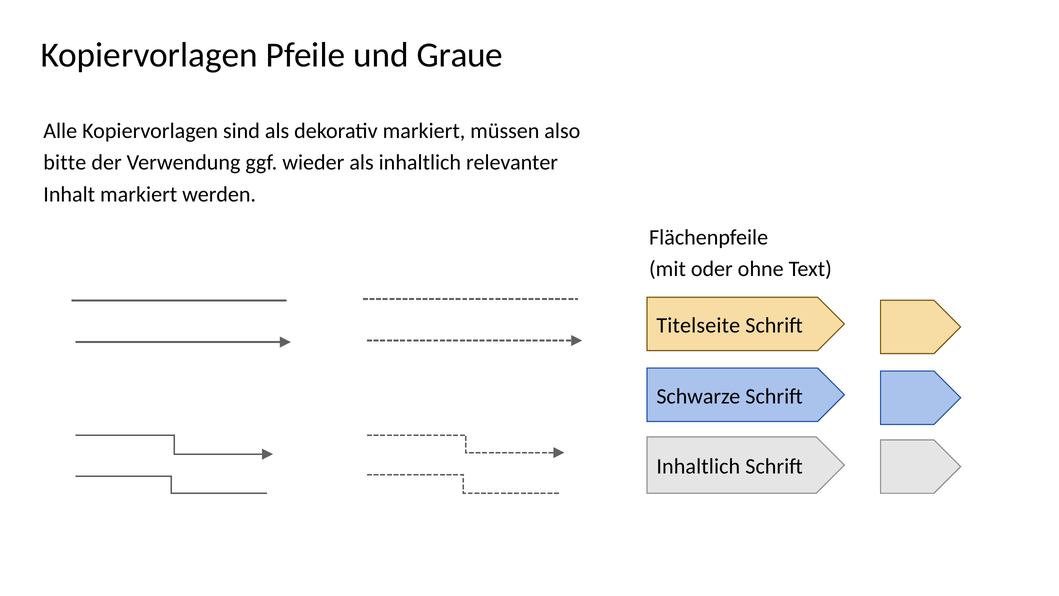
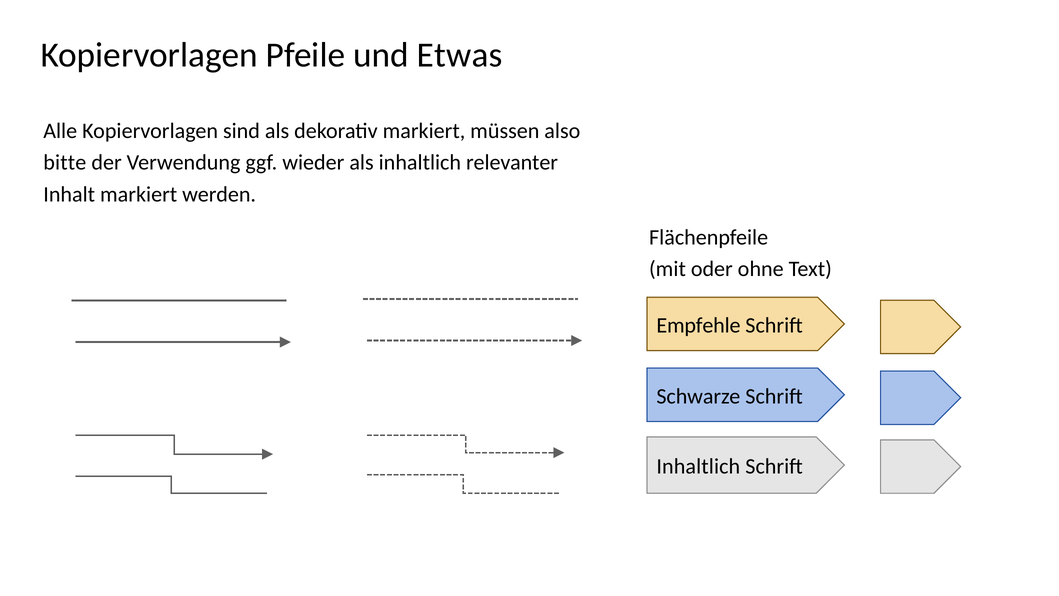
Graue: Graue -> Etwas (460, 55)
Titelseite: Titelseite -> Empfehle (698, 325)
